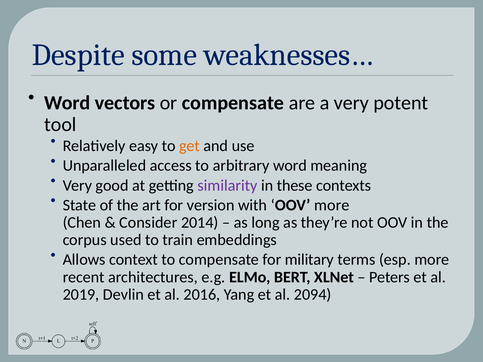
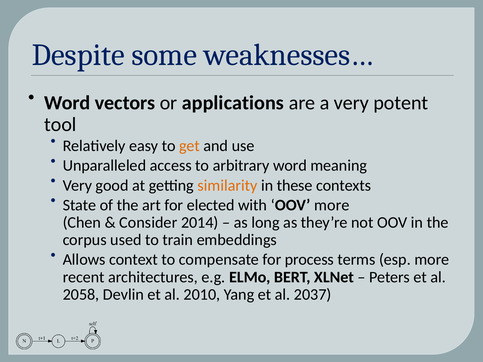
or compensate: compensate -> applications (233, 103)
similarity colour: purple -> orange (227, 186)
version: version -> elected (211, 205)
military: military -> process (309, 260)
2019: 2019 -> 2058 (81, 295)
2016: 2016 -> 2010 (202, 295)
2094: 2094 -> 2037 (313, 295)
